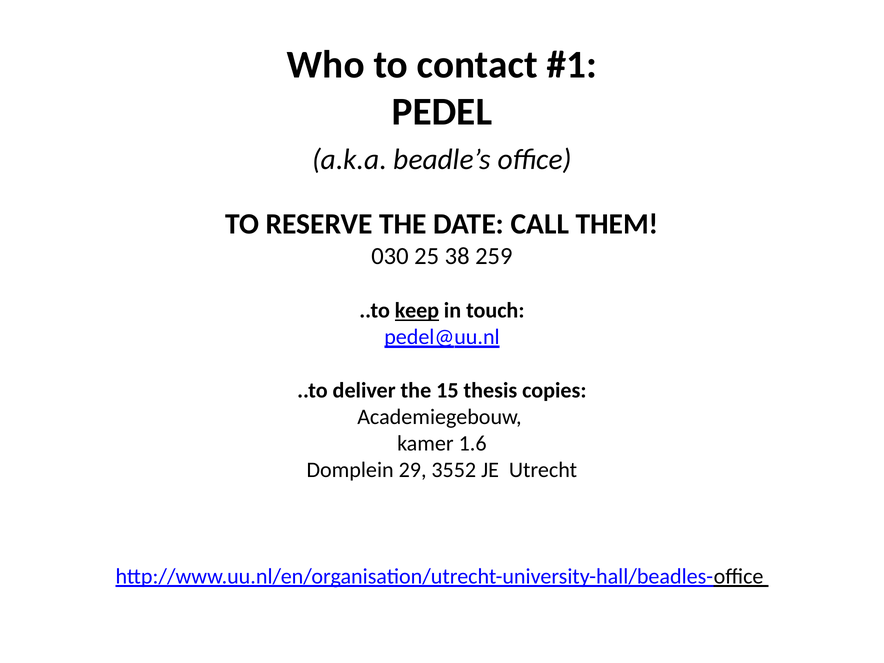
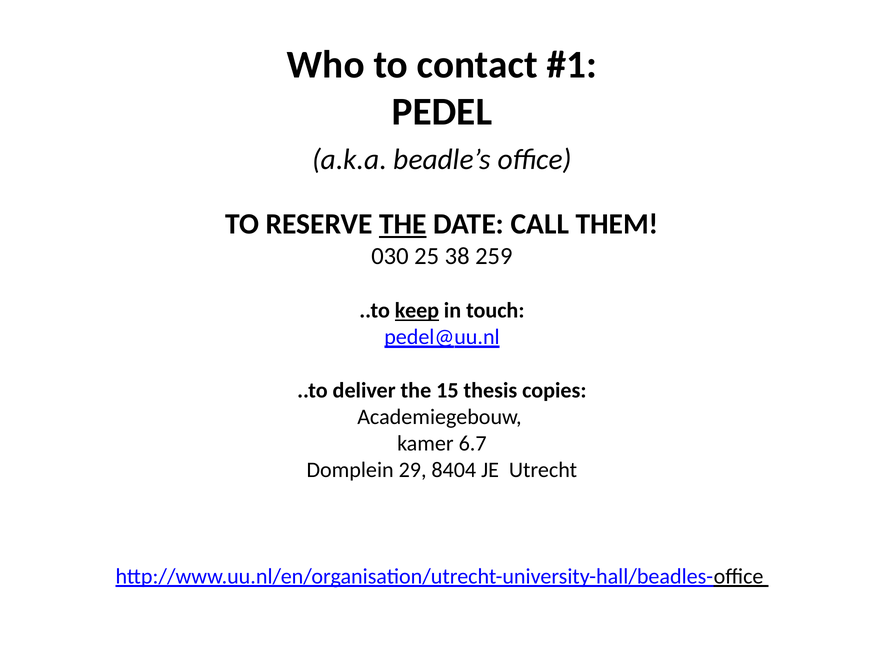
THE underline: none -> present (403, 224)
1.6: 1.6 -> 6.7 (473, 444)
3552: 3552 -> 8404 (454, 470)
